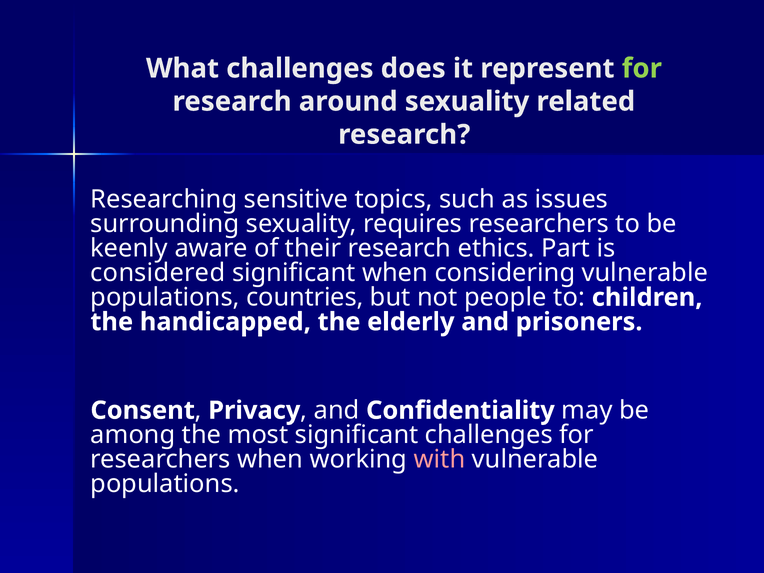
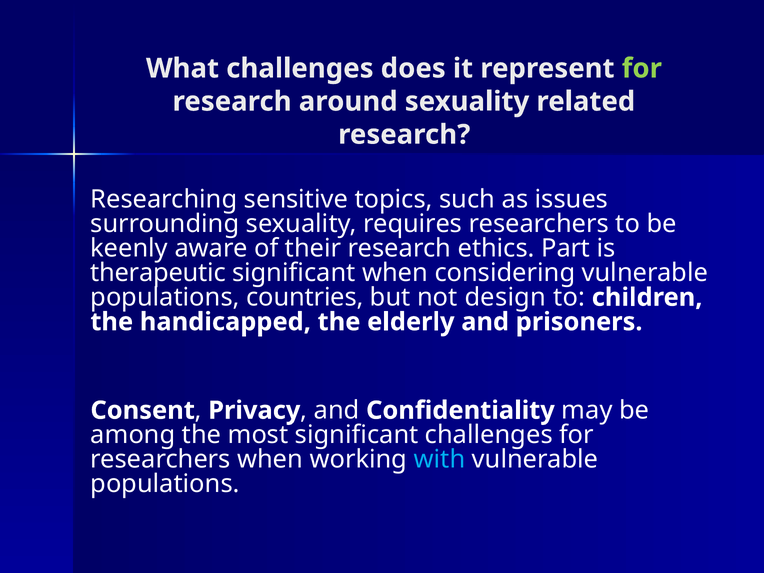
considered: considered -> therapeutic (158, 273)
people: people -> design (505, 297)
with colour: pink -> light blue (440, 459)
